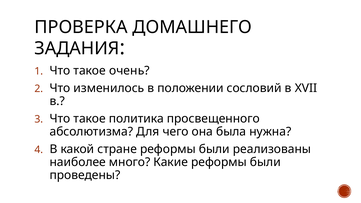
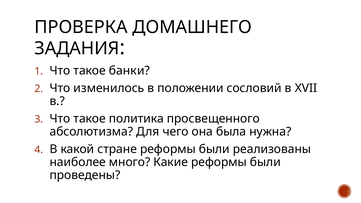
очень: очень -> банки (129, 71)
